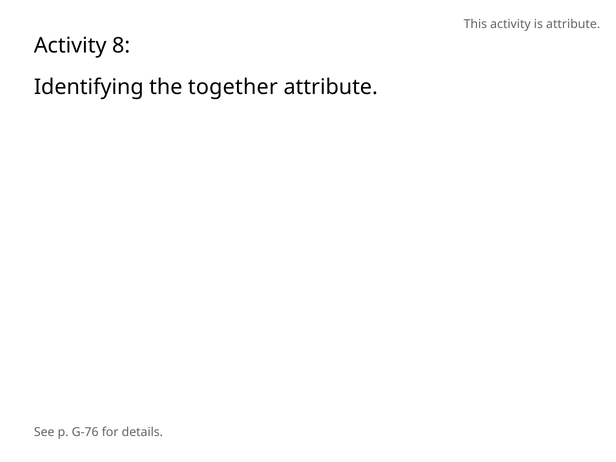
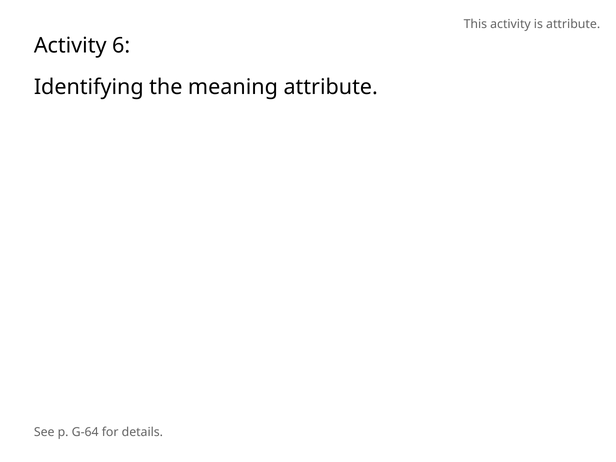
8: 8 -> 6 (121, 46)
together: together -> meaning (233, 87)
G-76: G-76 -> G-64 (85, 432)
